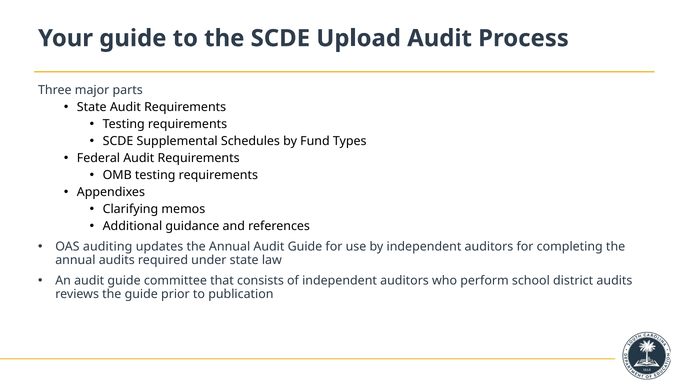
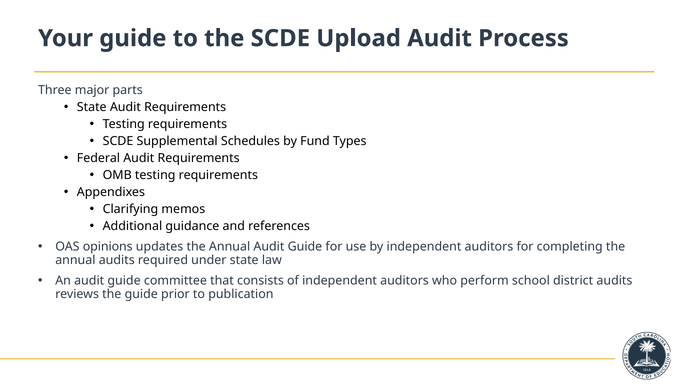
auditing: auditing -> opinions (108, 247)
